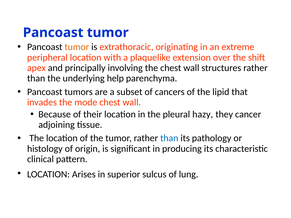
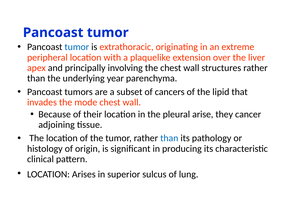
tumor colour: orange -> blue (77, 47)
shift: shift -> liver (257, 57)
help: help -> year (115, 78)
hazy: hazy -> arise (203, 114)
